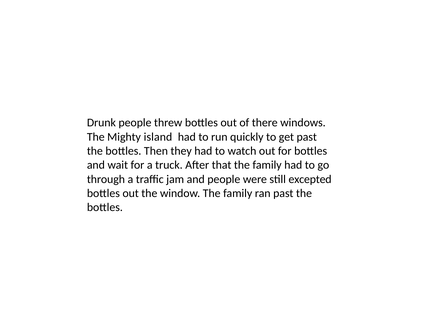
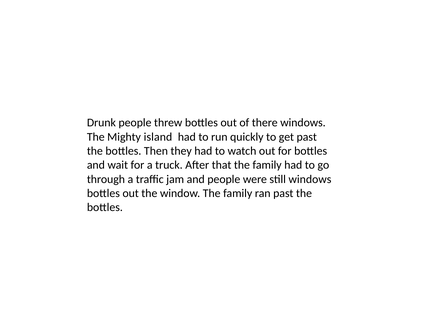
still excepted: excepted -> windows (310, 179)
